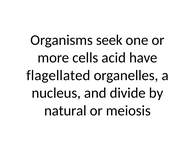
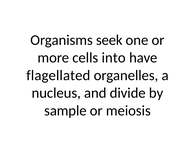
acid: acid -> into (114, 57)
natural: natural -> sample (65, 110)
